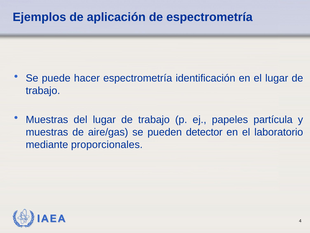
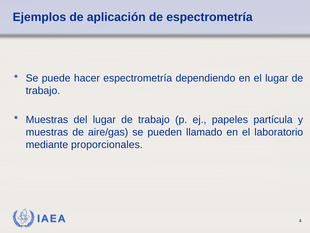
identificación: identificación -> dependiendo (205, 78)
detector: detector -> llamado (204, 132)
